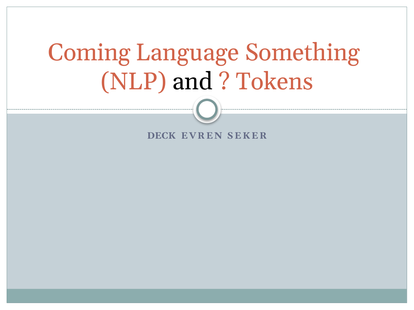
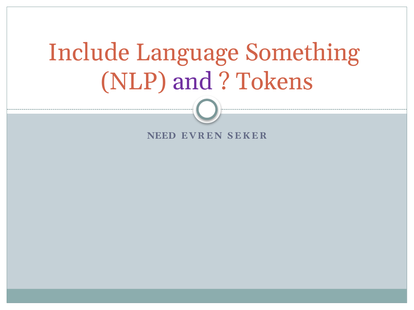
Coming: Coming -> Include (89, 53)
and colour: black -> purple (193, 82)
DECK: DECK -> NEED (161, 136)
